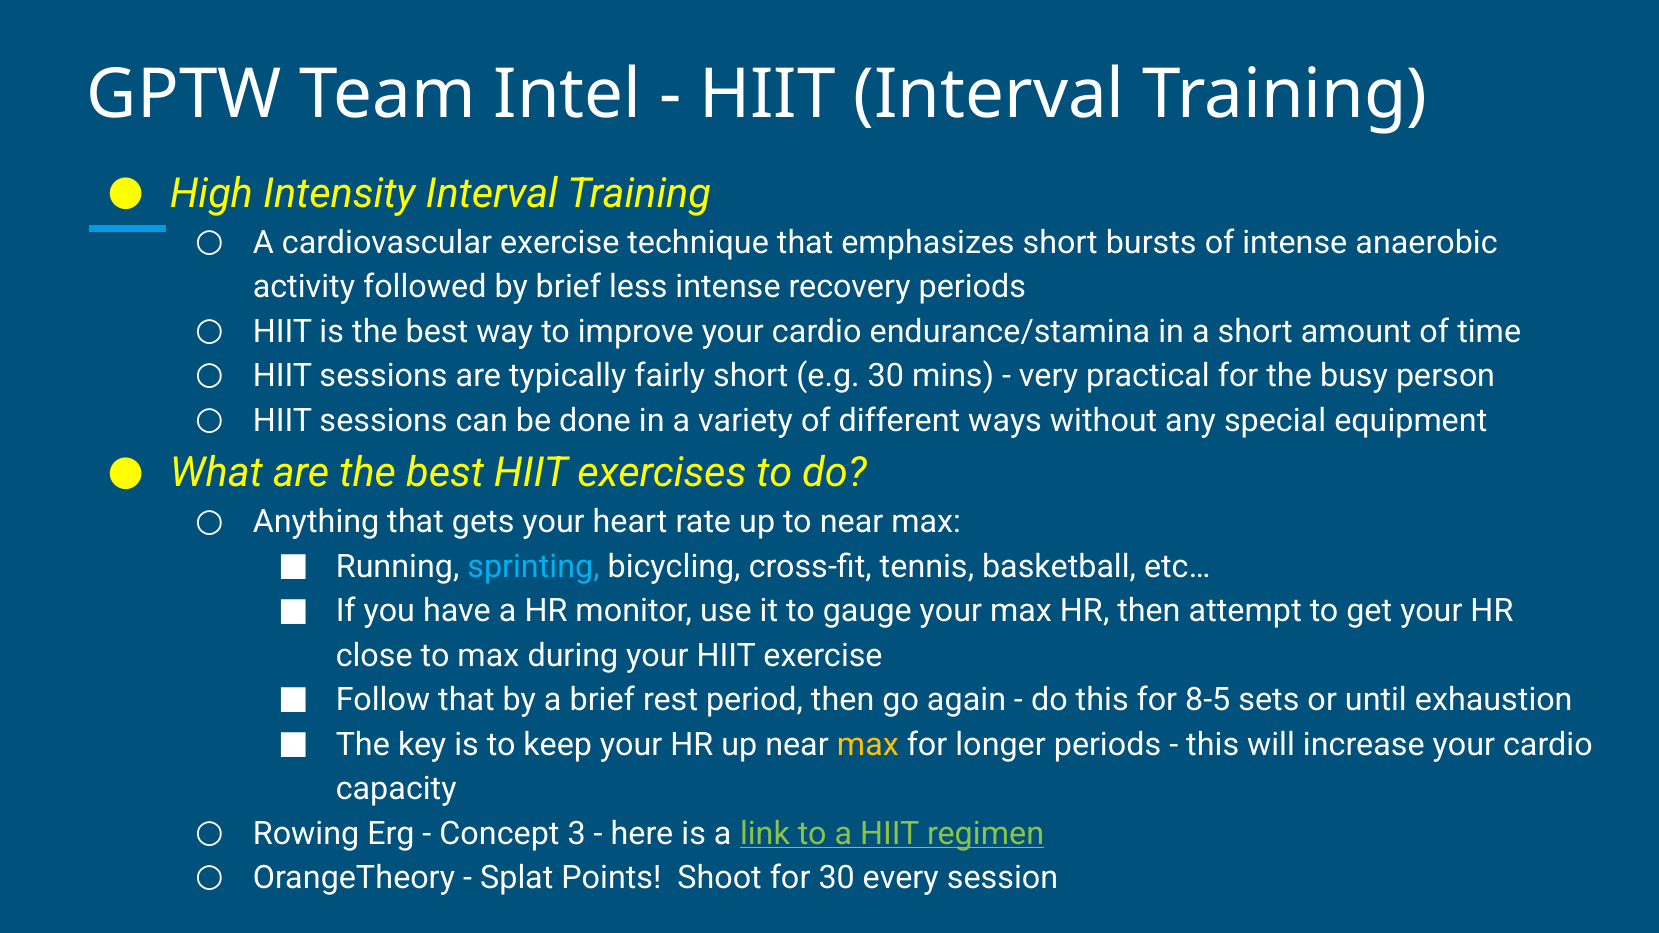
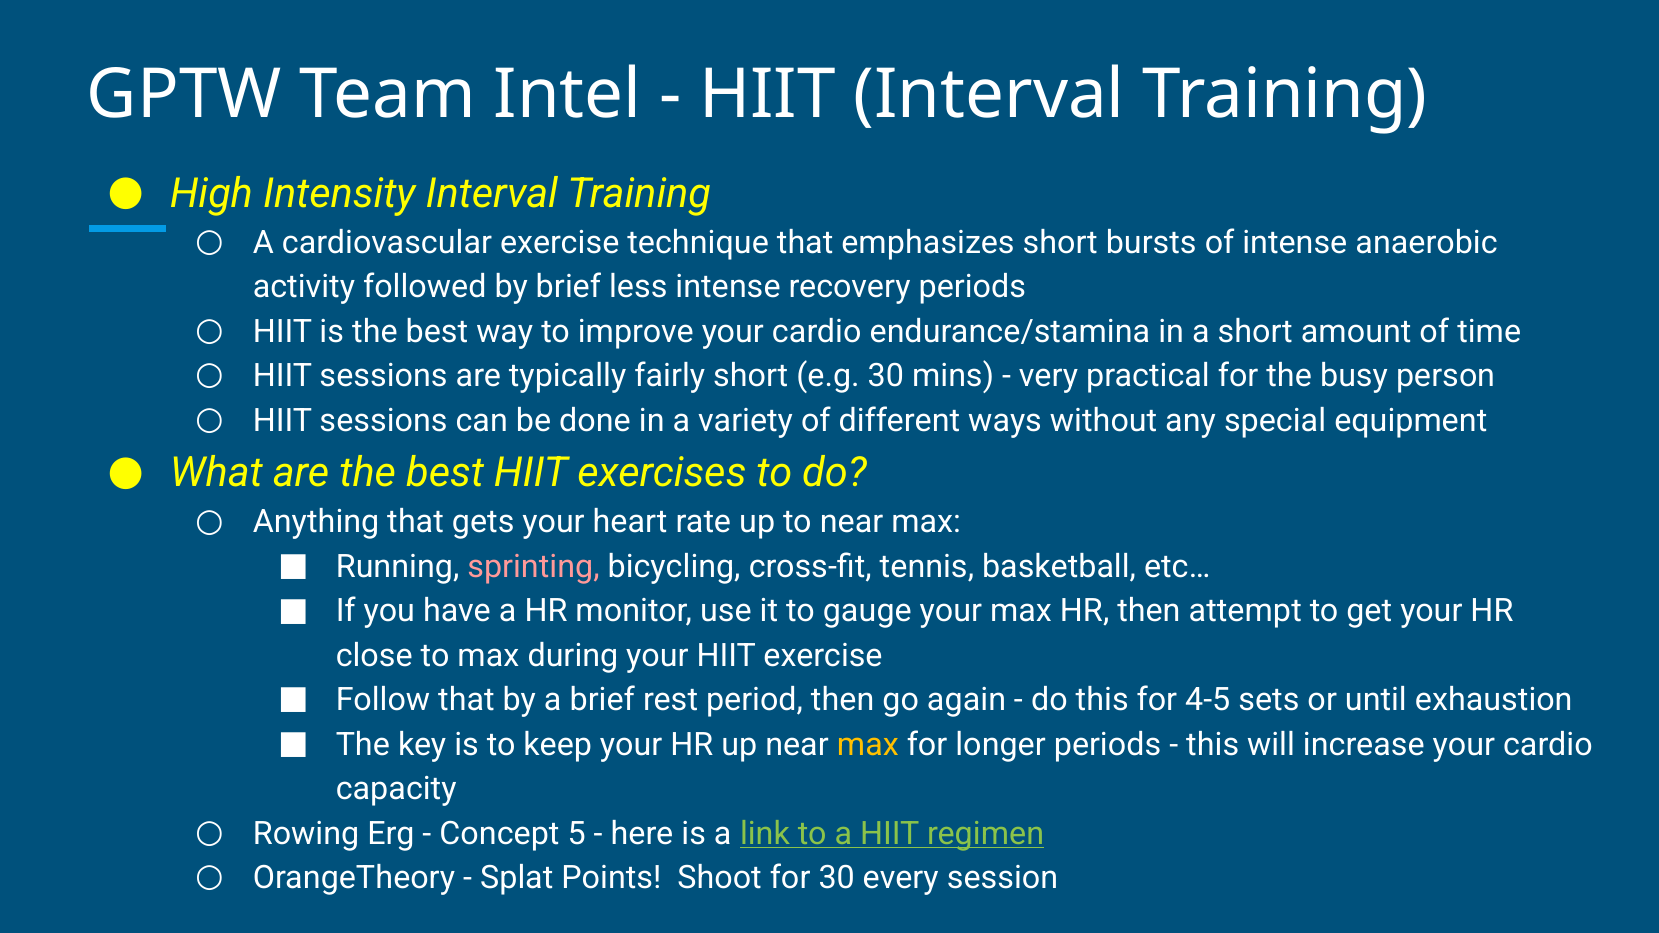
sprinting colour: light blue -> pink (533, 567)
8-5: 8-5 -> 4-5 (1208, 700)
3: 3 -> 5 (577, 834)
